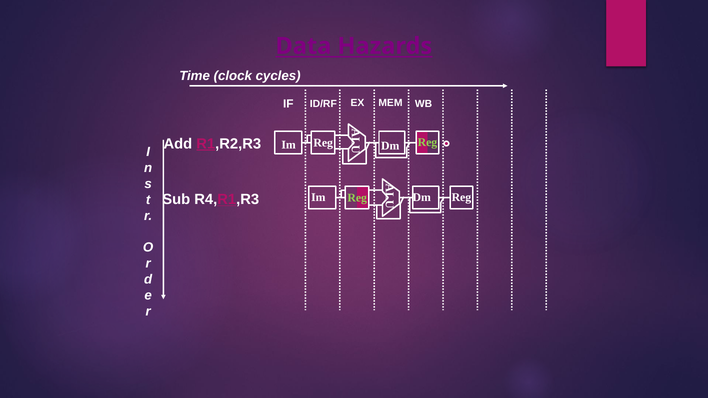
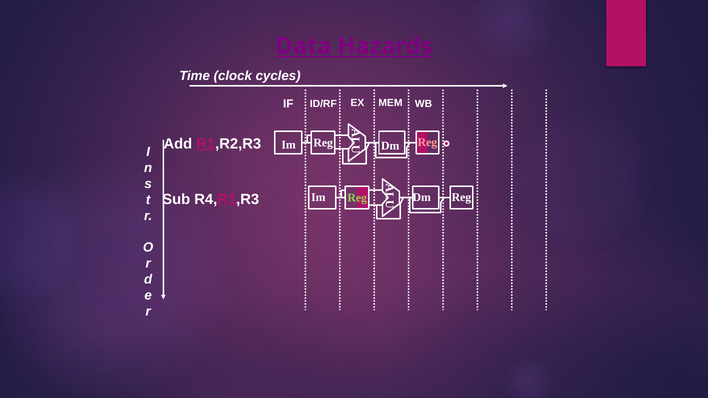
Reg colour: light green -> pink (427, 142)
